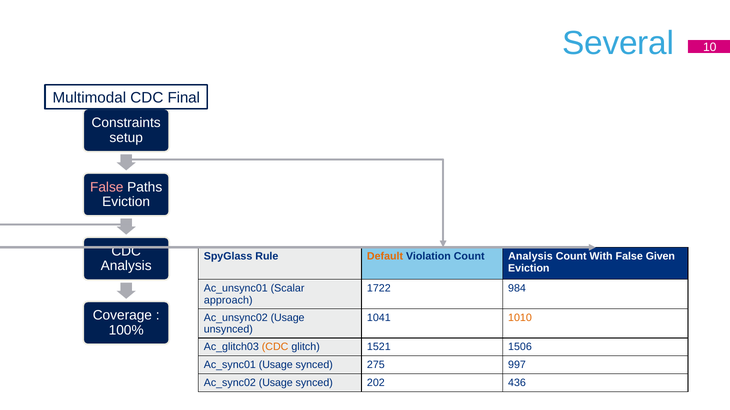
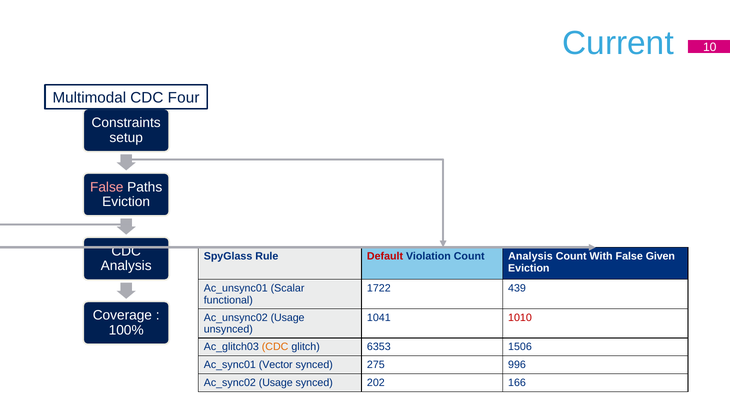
Several: Several -> Current (618, 44)
Final: Final -> Four (184, 98)
Default colour: orange -> red (385, 257)
984: 984 -> 439 (517, 289)
approach: approach -> functional (228, 301)
1010 colour: orange -> red (520, 318)
1521: 1521 -> 6353 (379, 347)
Usage: Usage -> Vector (276, 365)
997: 997 -> 996 (517, 365)
436: 436 -> 166 (517, 383)
